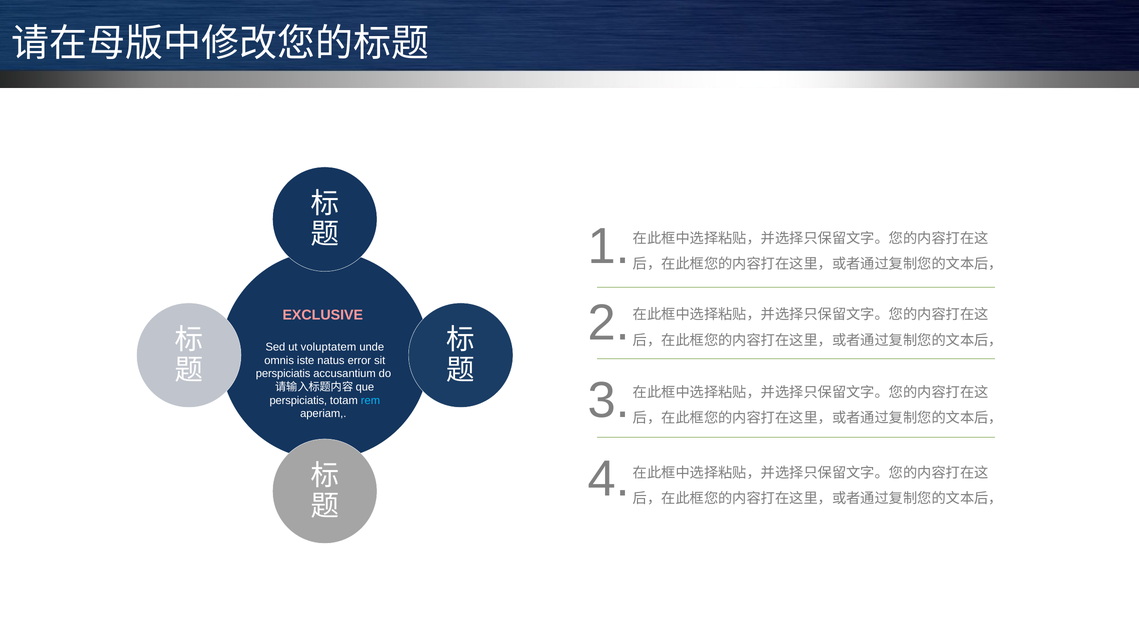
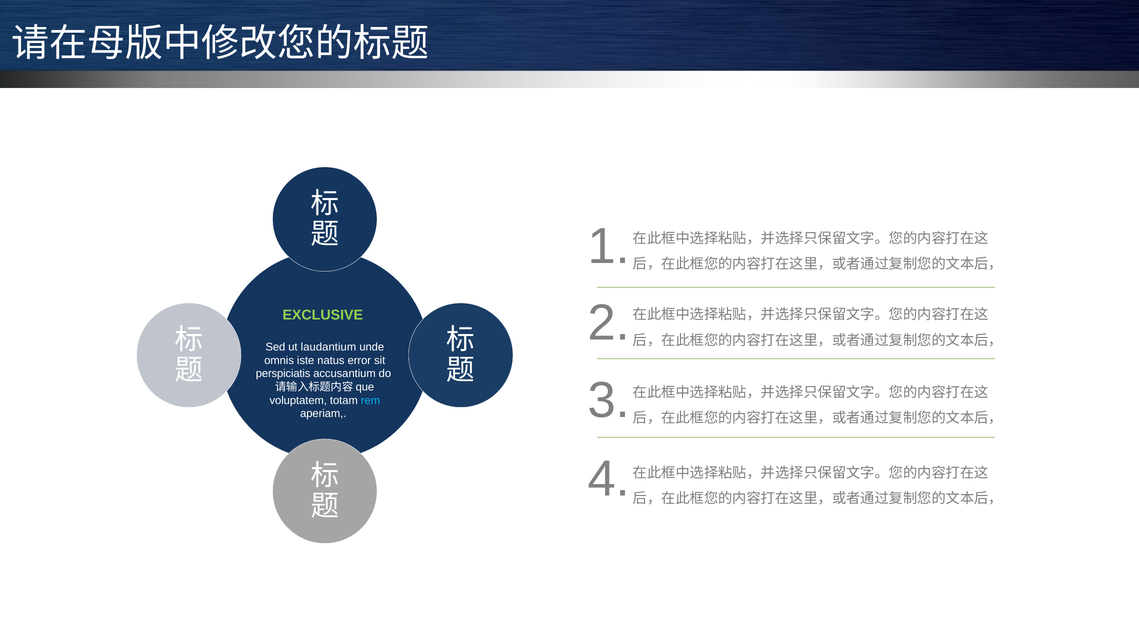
EXCLUSIVE colour: pink -> light green (323, 315)
voluptatem: voluptatem -> laudantium (328, 347)
perspiciatis: perspiciatis -> voluptatem (298, 400)
